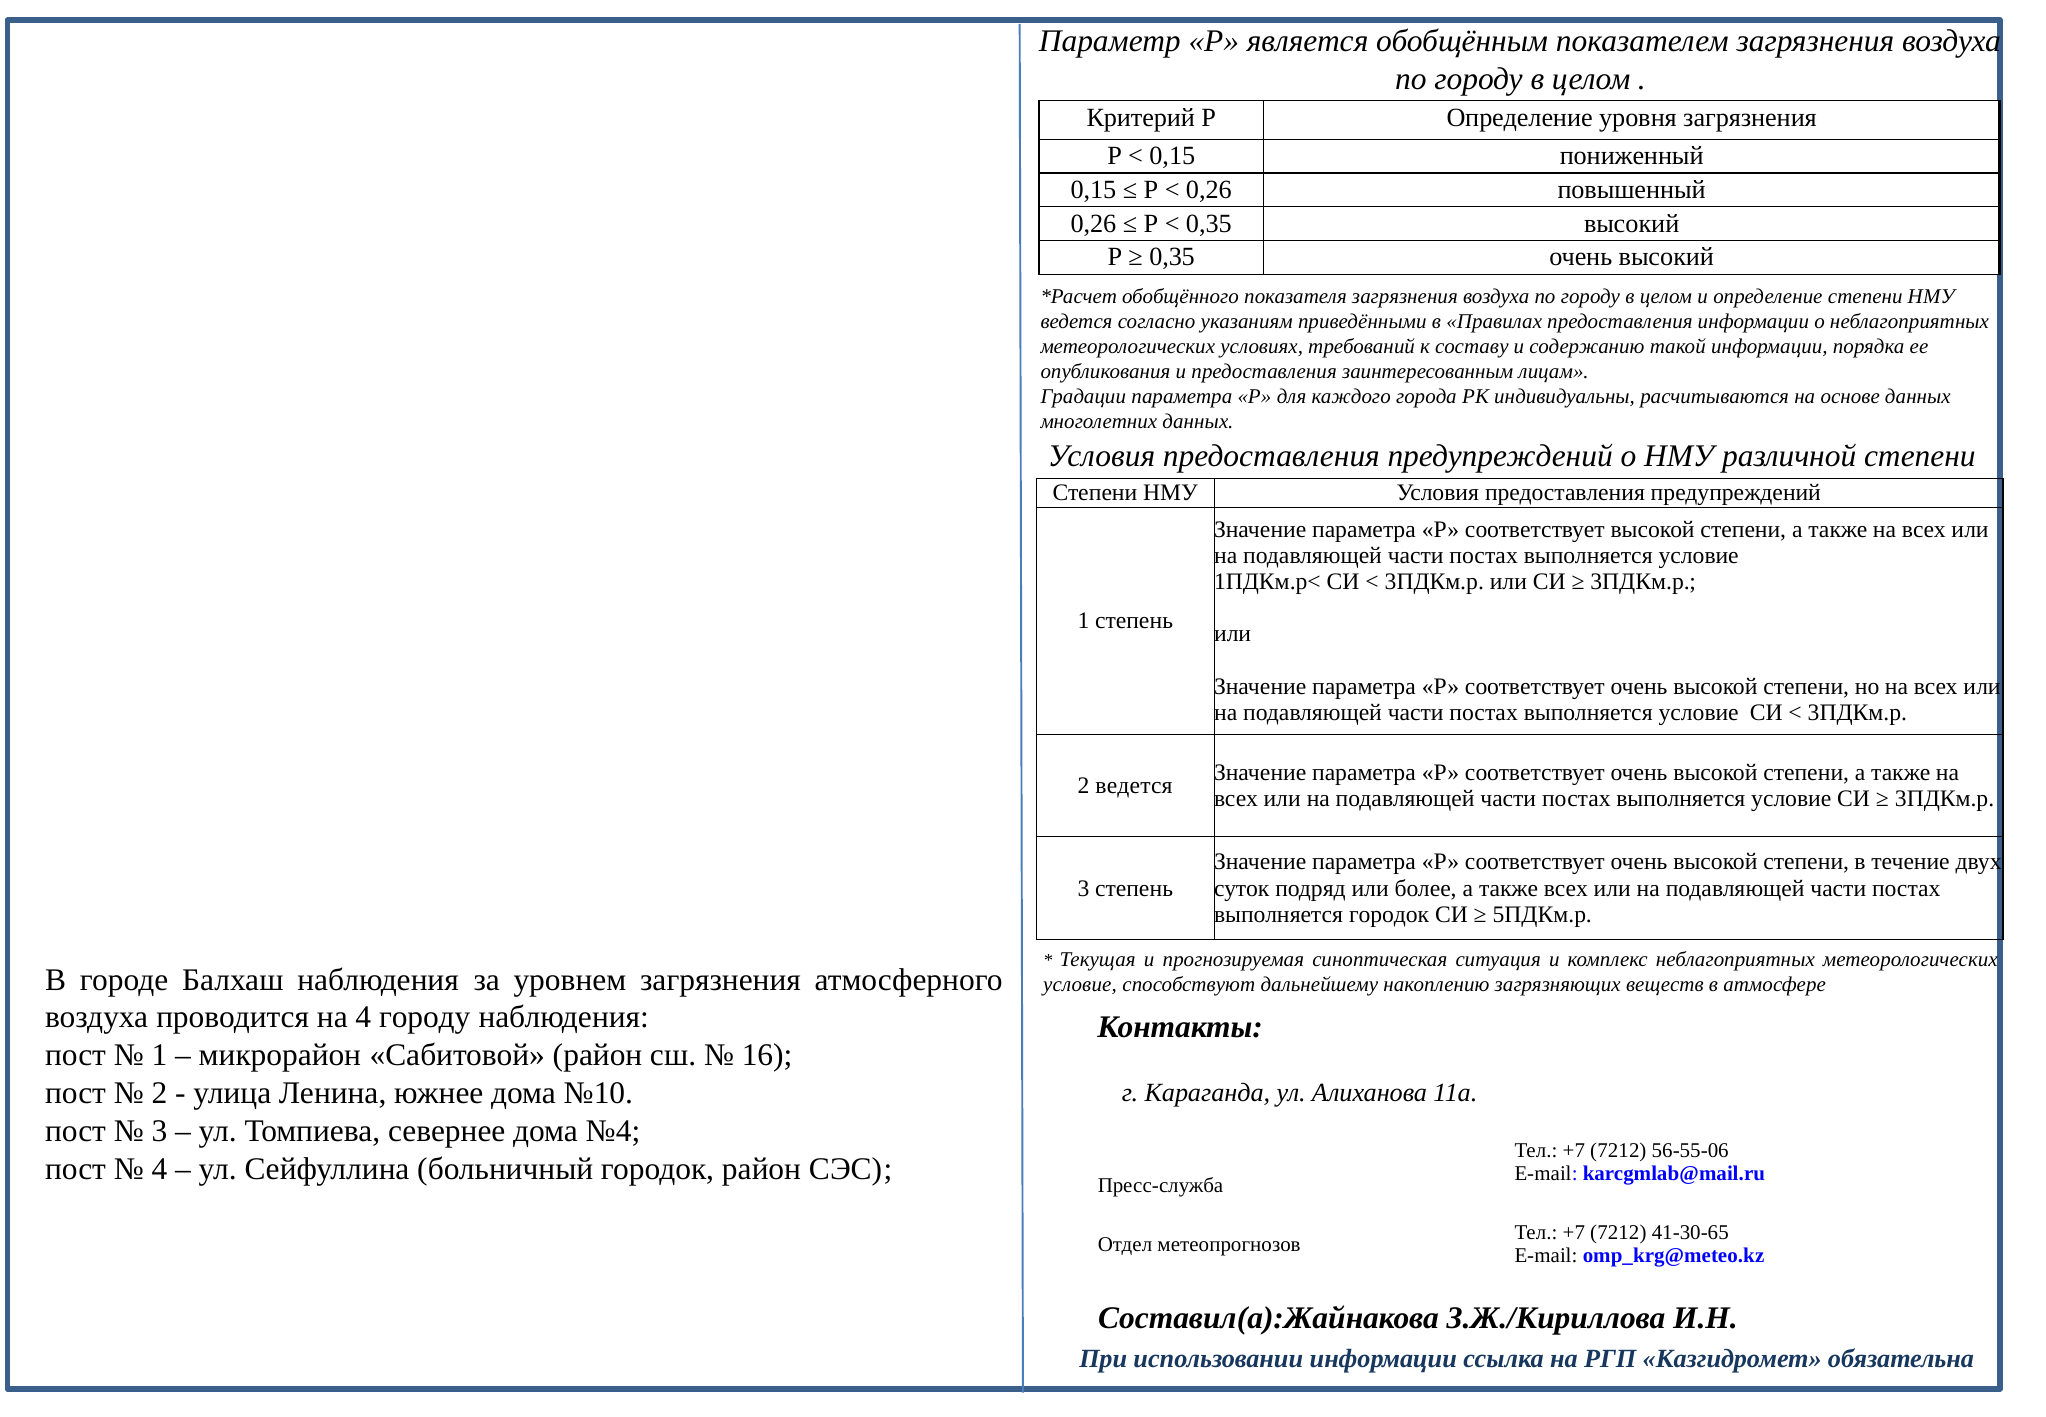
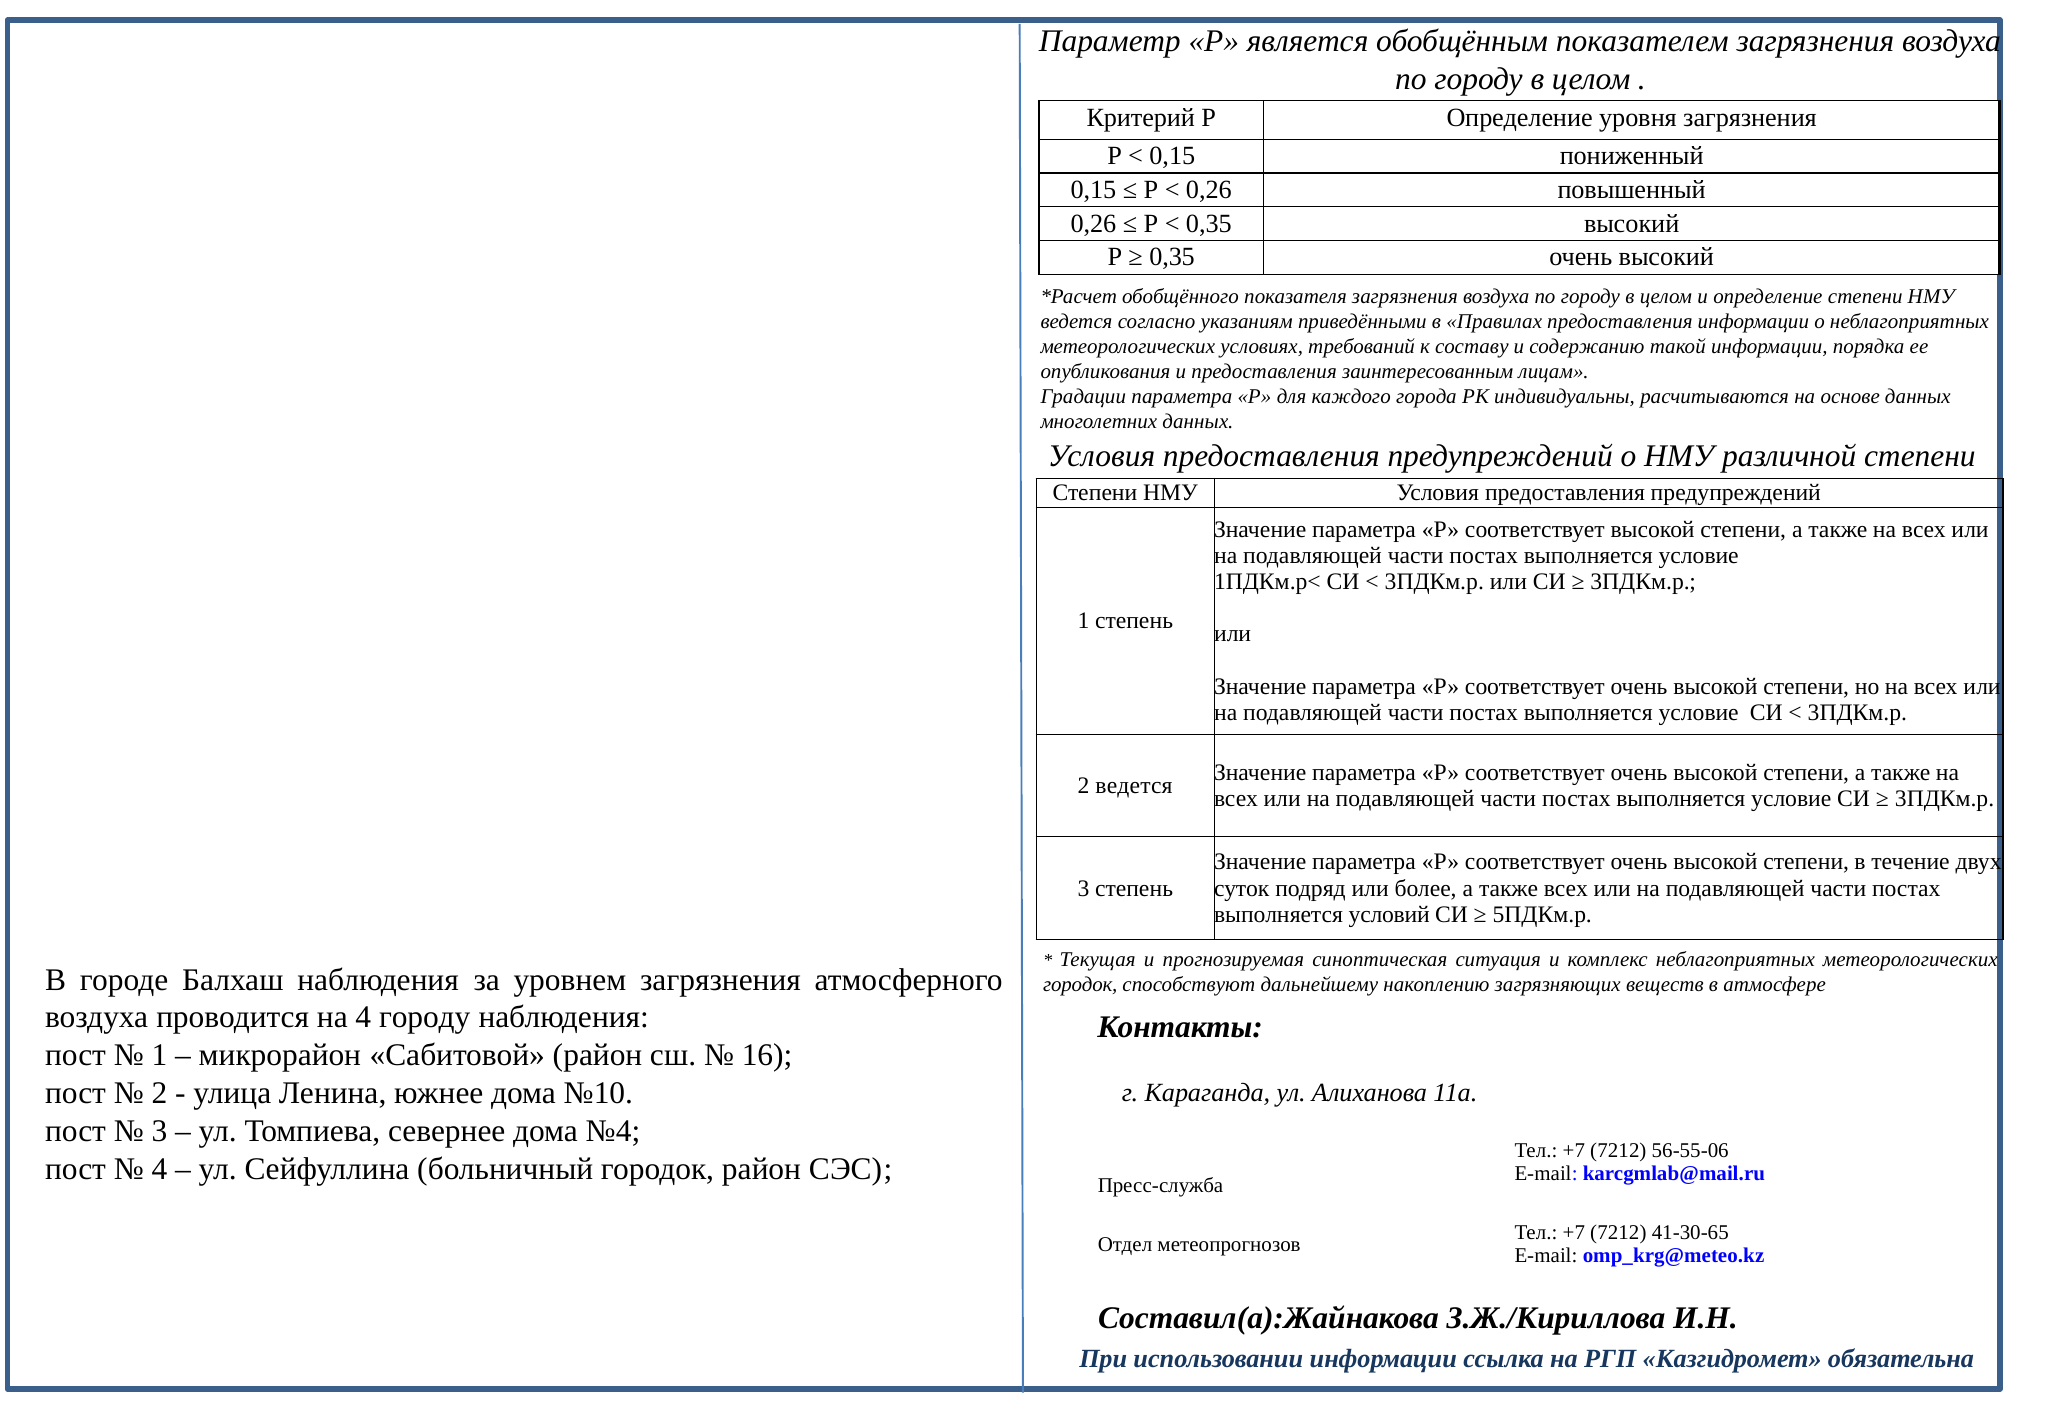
выполняется городок: городок -> условий (1389, 914)
условие: условие -> городок (1080, 985)
